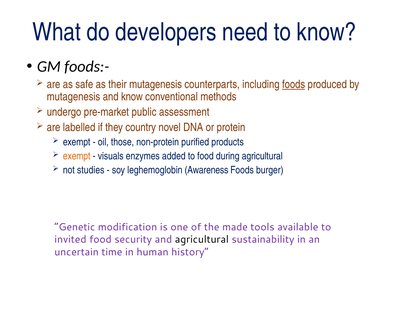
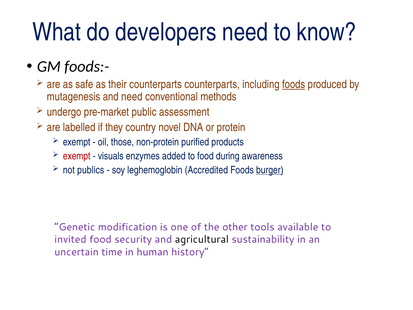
their mutagenesis: mutagenesis -> counterparts (156, 84)
and know: know -> need (132, 97)
exempt colour: orange -> red (77, 156)
during agricultural: agricultural -> awareness (262, 156)
studies: studies -> publics (91, 170)
Awareness: Awareness -> Accredited (206, 170)
burger underline: none -> present (270, 170)
made: made -> other (235, 227)
